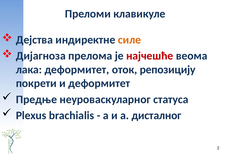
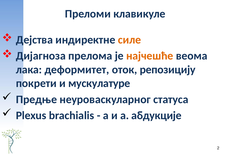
најчешће colour: red -> orange (150, 56)
и деформитет: деформитет -> мускулатуре (99, 84)
дисталног: дисталног -> абдукције (156, 116)
